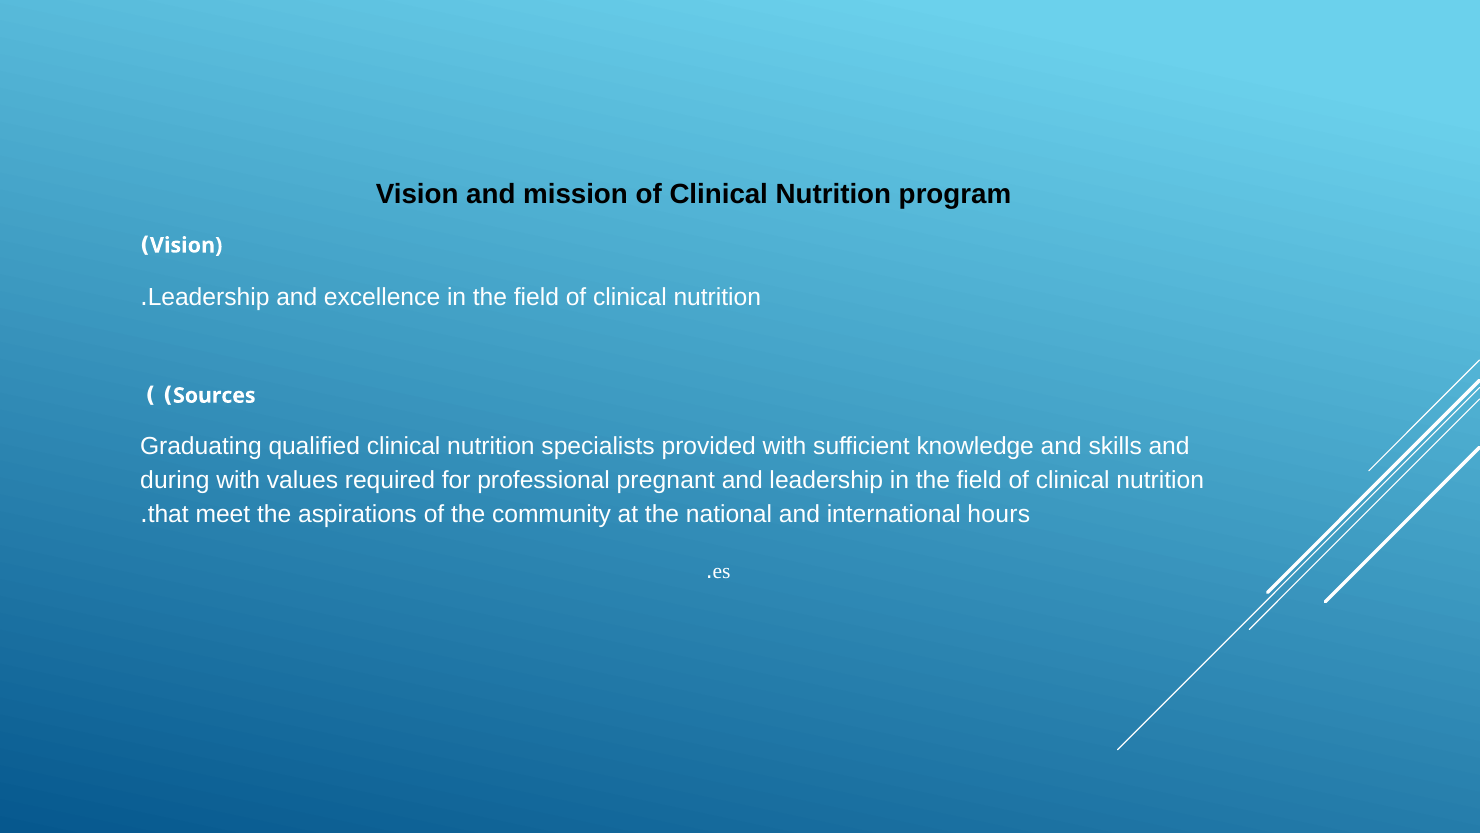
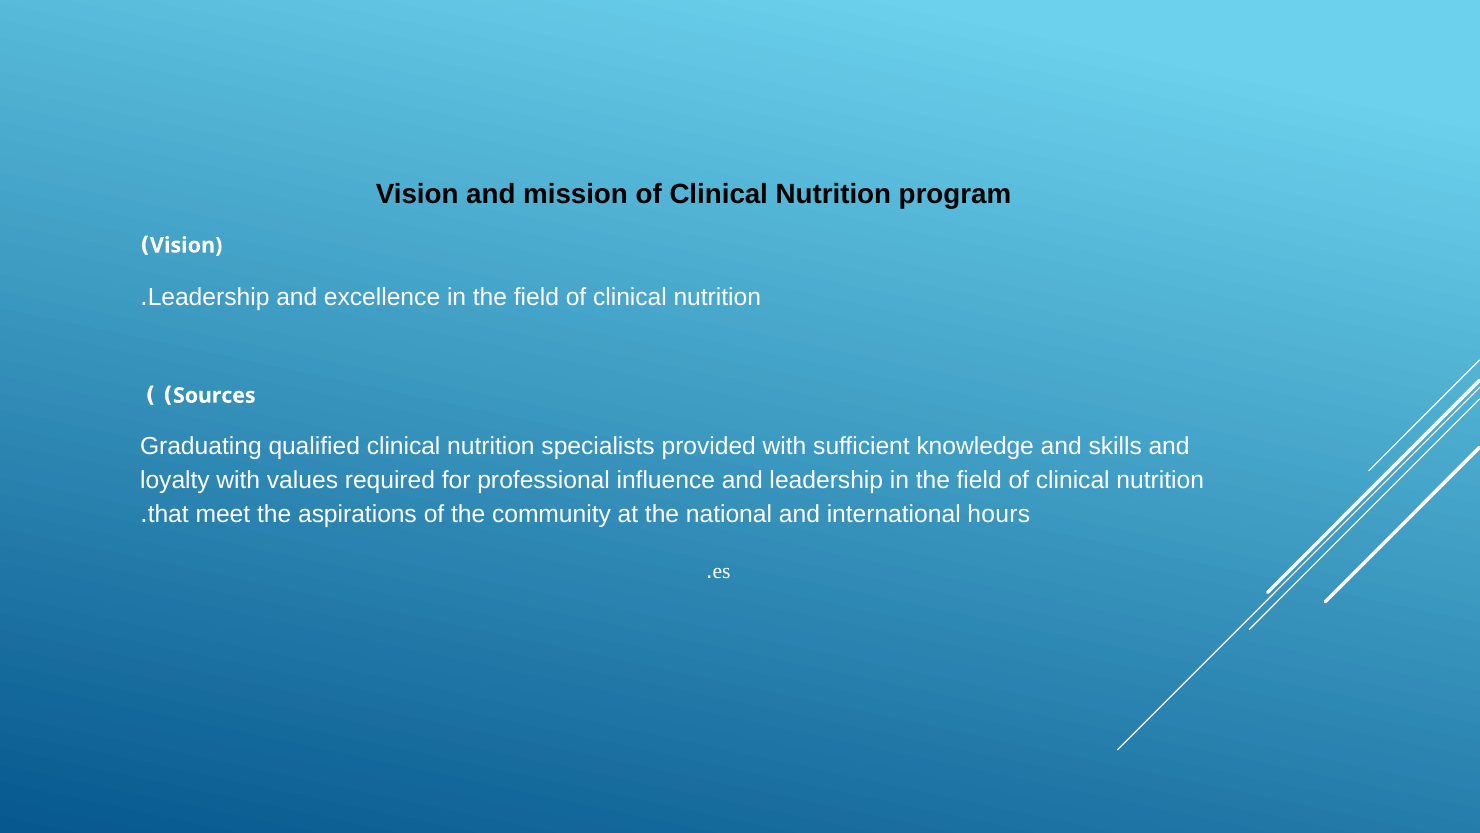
during: during -> loyalty (175, 480)
pregnant: pregnant -> influence (666, 480)
